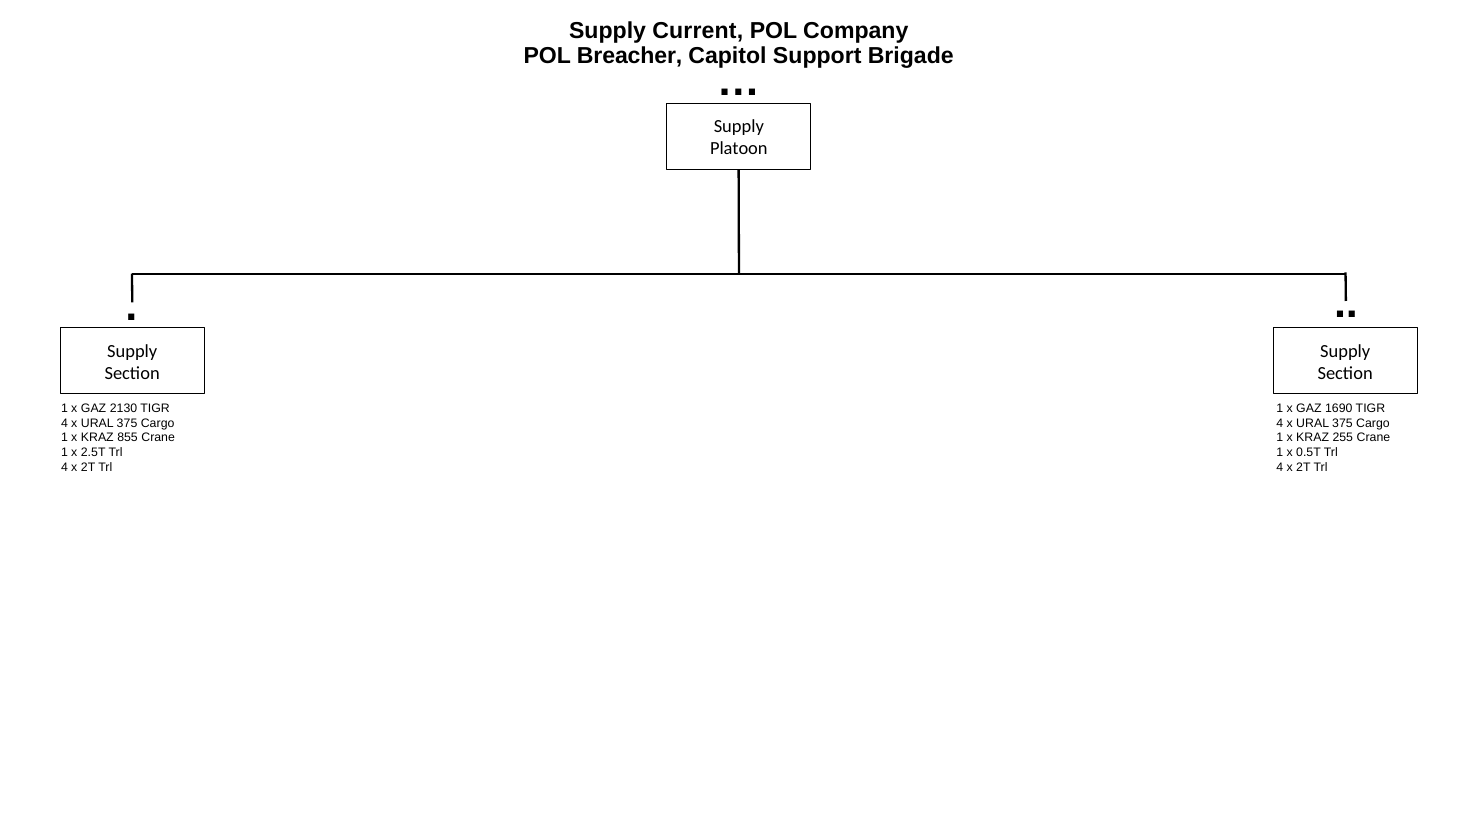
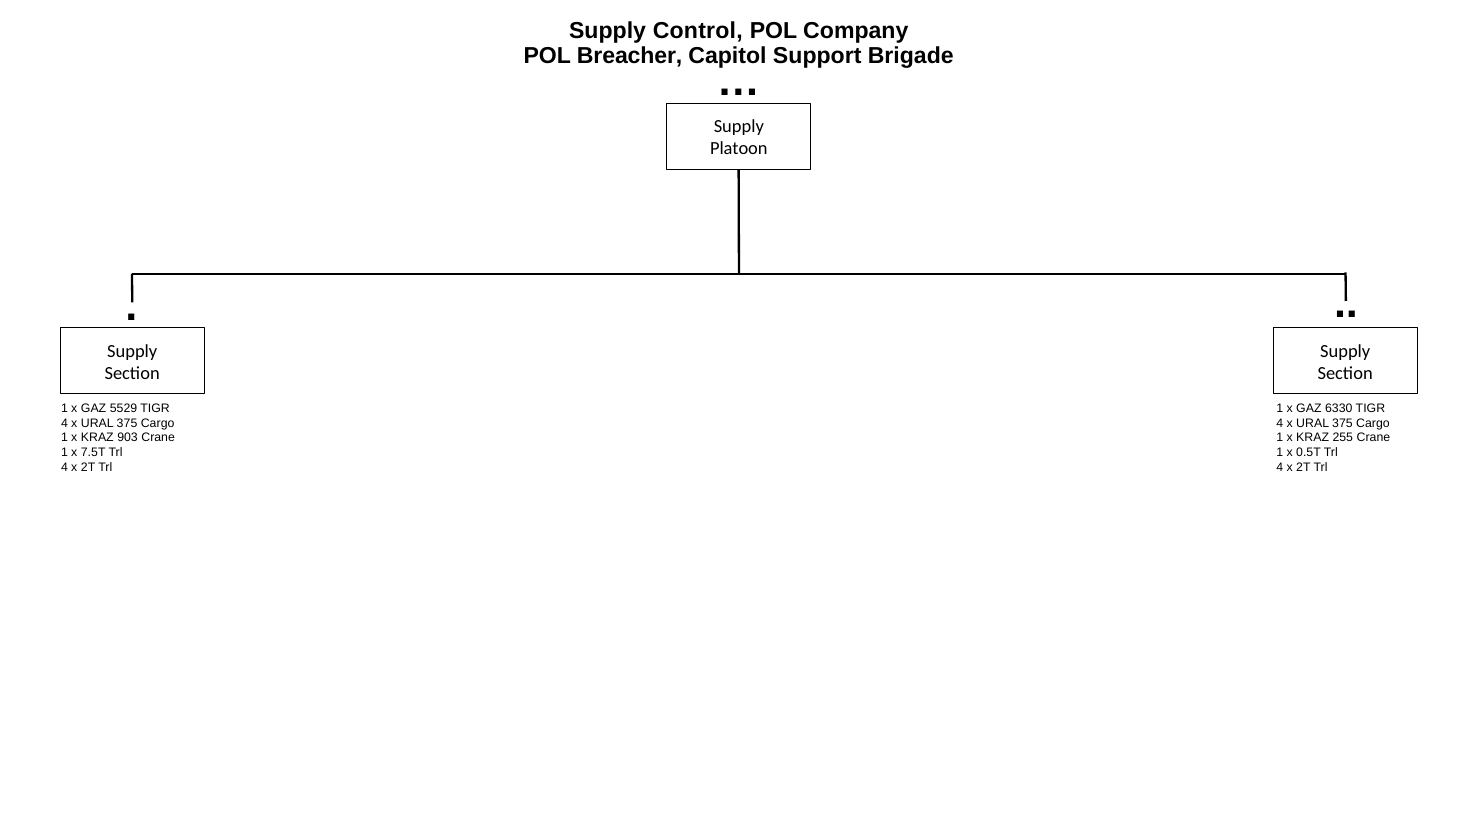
Current: Current -> Control (698, 31)
2130: 2130 -> 5529 (123, 409)
1690: 1690 -> 6330 (1339, 409)
855: 855 -> 903 (128, 438)
2.5T: 2.5T -> 7.5T (93, 453)
